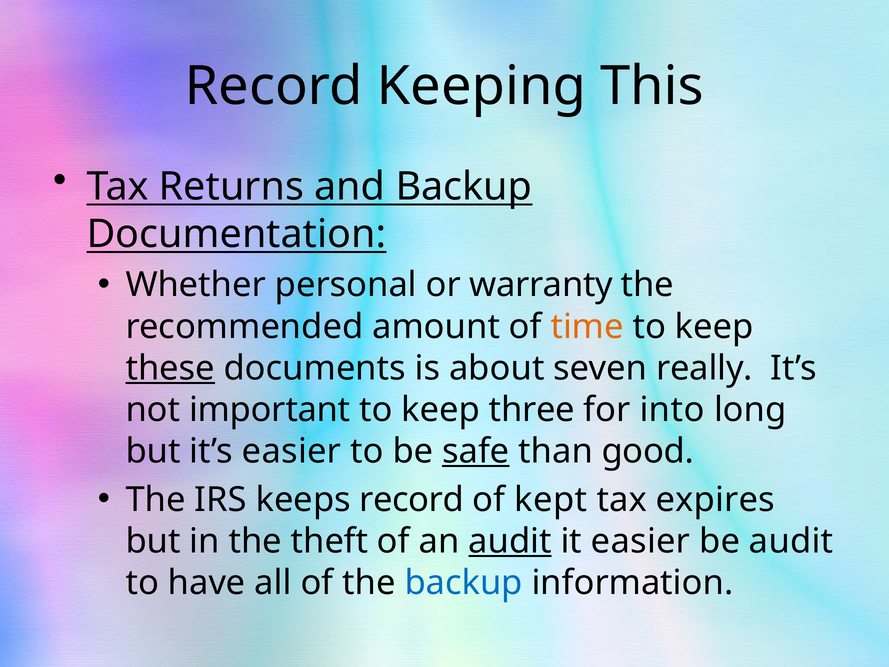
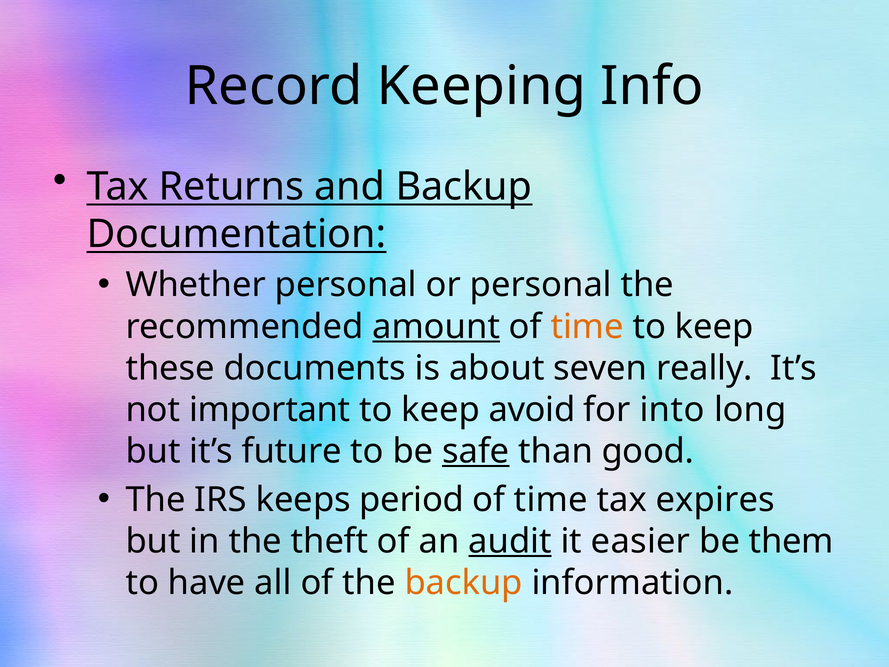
This: This -> Info (652, 86)
or warranty: warranty -> personal (541, 285)
amount underline: none -> present (436, 326)
these underline: present -> none (170, 368)
three: three -> avoid (532, 409)
it’s easier: easier -> future (292, 451)
keeps record: record -> period (412, 499)
kept: kept -> time (551, 499)
be audit: audit -> them (791, 541)
backup colour: blue -> orange (464, 582)
